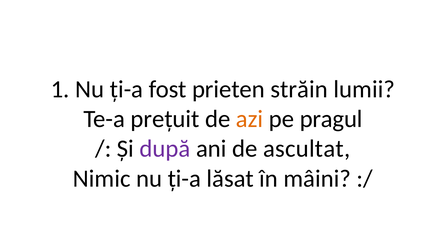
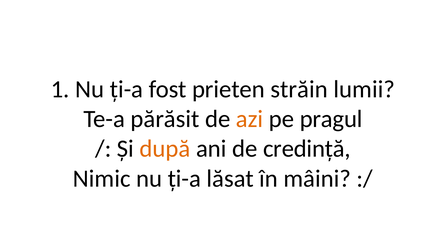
prețuit: prețuit -> părăsit (165, 119)
după colour: purple -> orange (165, 149)
ascultat: ascultat -> credință (307, 149)
